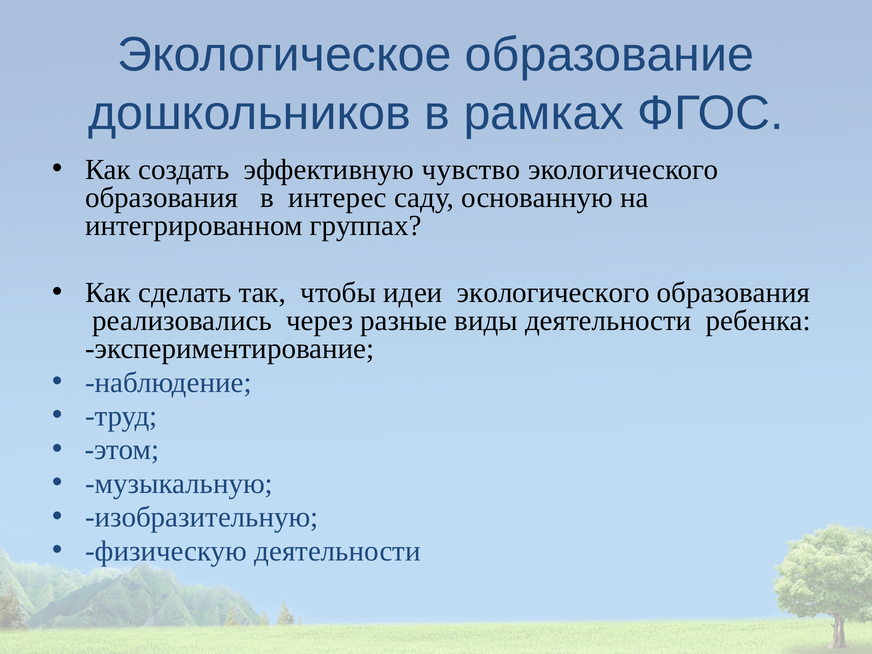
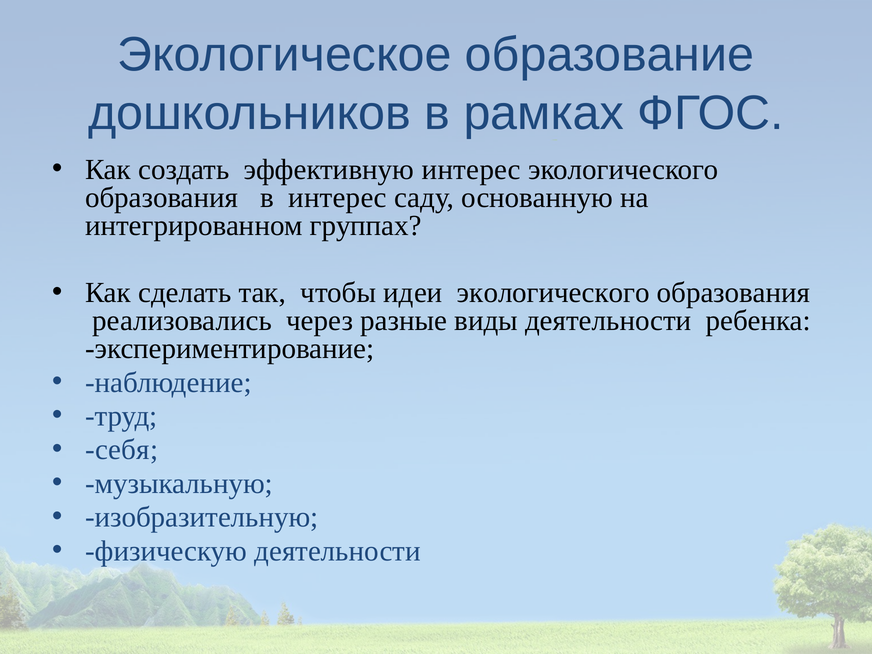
эффeктивнyю чувство: чувство -> интерес (471, 170)
этом: этом -> себя (122, 450)
